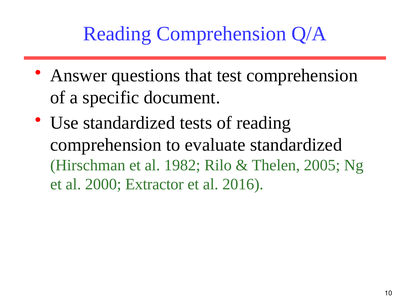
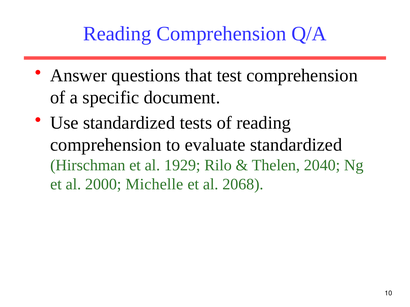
1982: 1982 -> 1929 (182, 165)
2005: 2005 -> 2040 (322, 165)
Extractor: Extractor -> Michelle (154, 185)
2016: 2016 -> 2068 (243, 185)
